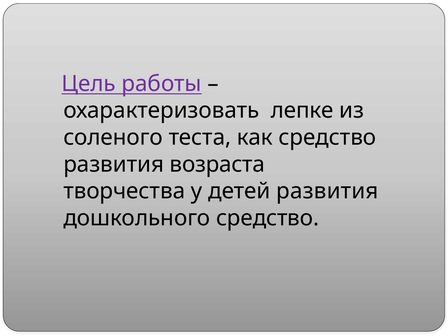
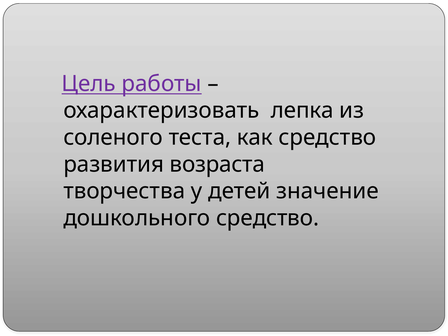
лепке: лепке -> лепка (302, 111)
детей развития: развития -> значение (327, 191)
